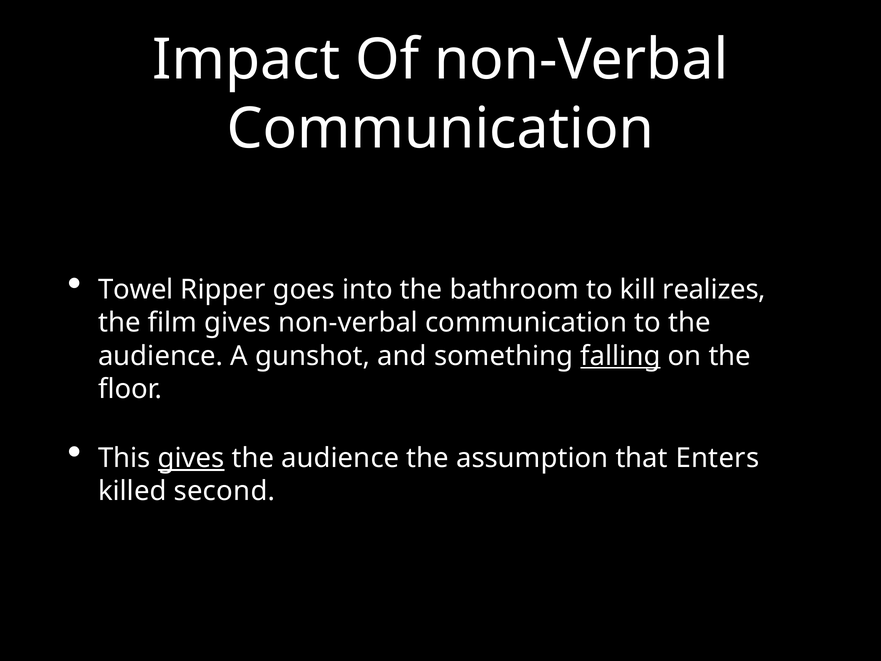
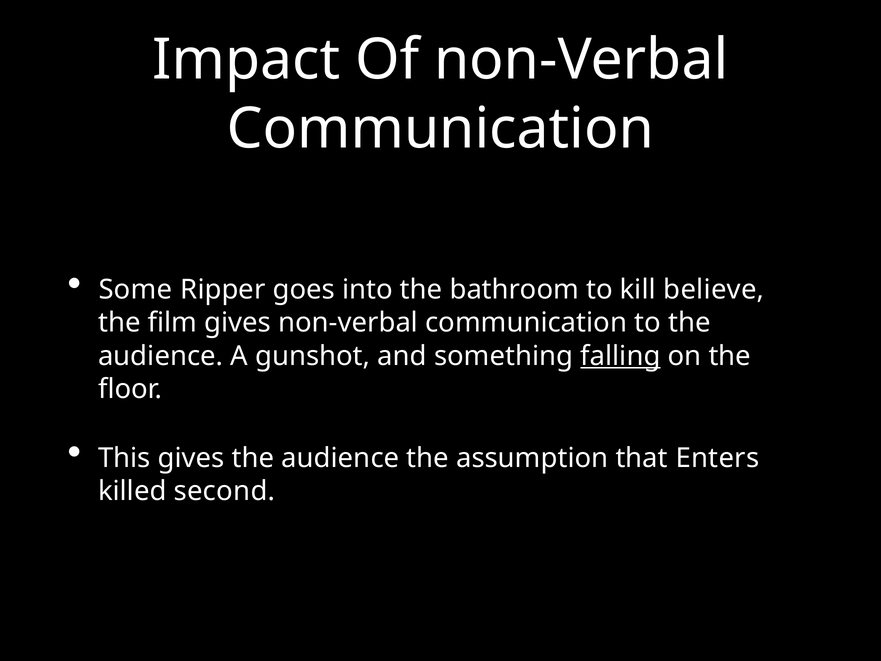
Towel: Towel -> Some (136, 290)
realizes: realizes -> believe (714, 290)
gives underline: present -> none (191, 458)
